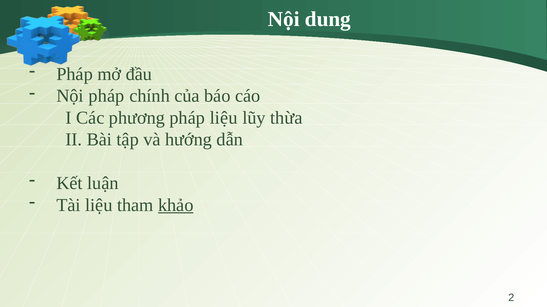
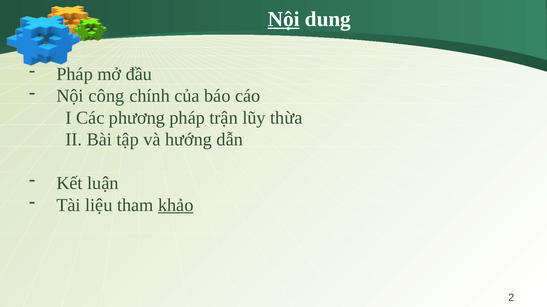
Nội underline: none -> present (284, 19)
Nội pháp: pháp -> công (106, 96)
pháp liệu: liệu -> trận (224, 118)
